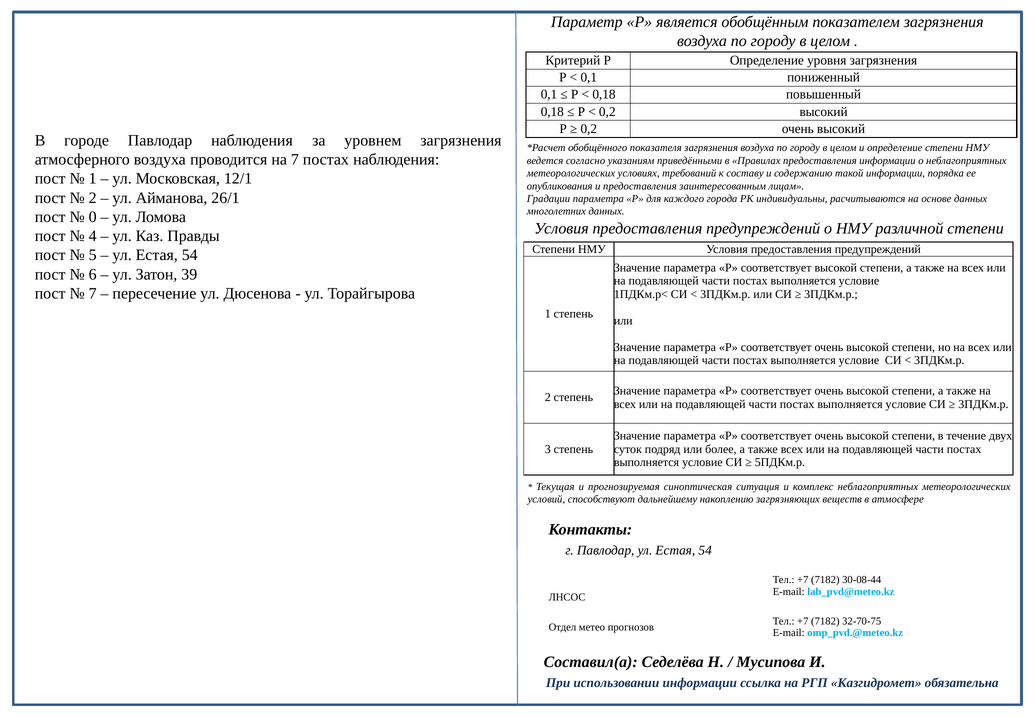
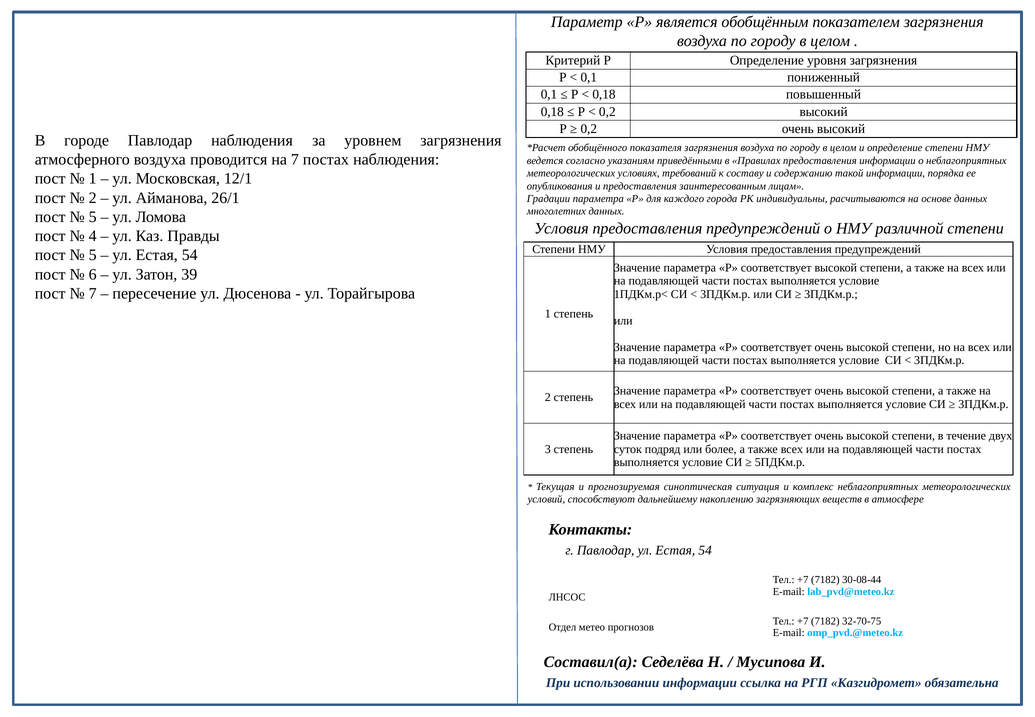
0: 0 -> 5 (93, 217)
